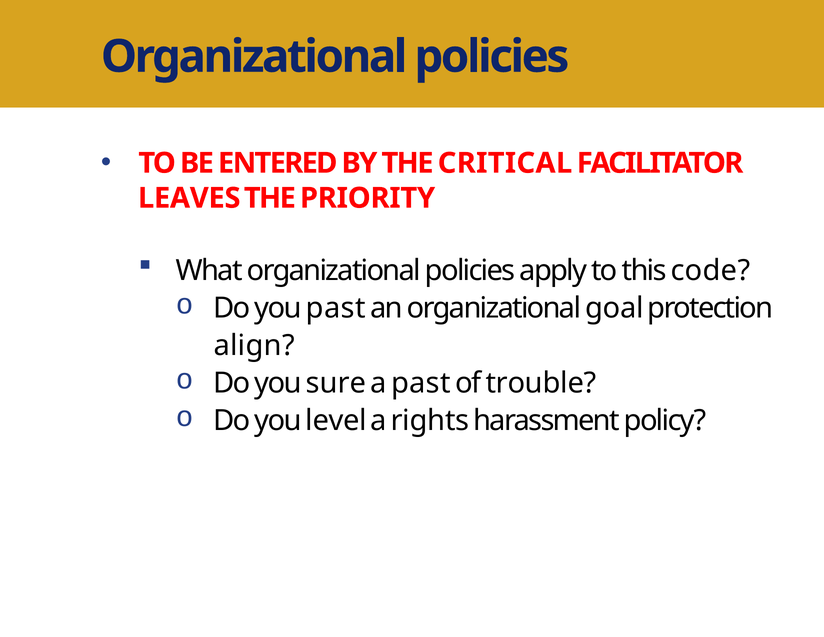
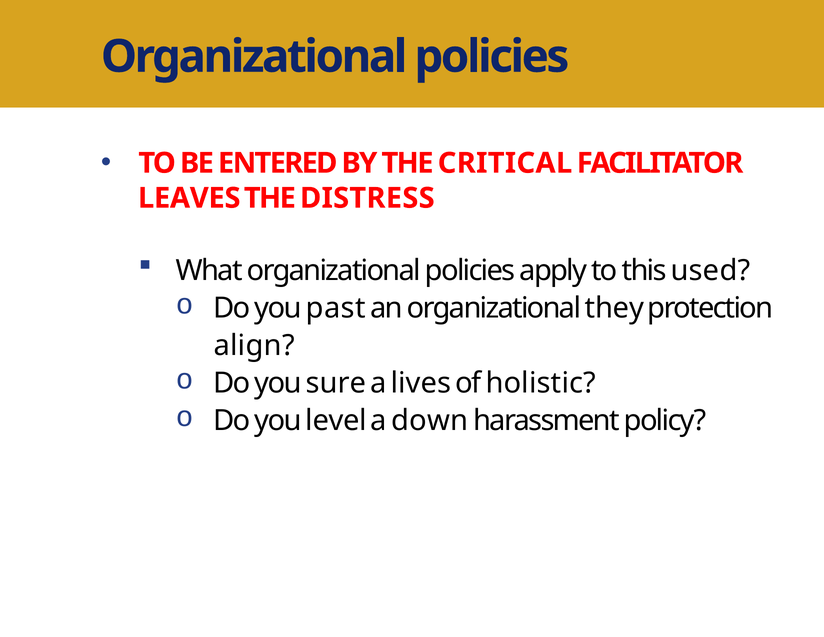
PRIORITY: PRIORITY -> DISTRESS (367, 198)
code: code -> used (710, 270)
goal: goal -> they (614, 308)
a past: past -> lives (421, 383)
trouble: trouble -> holistic (541, 383)
rights: rights -> down (430, 420)
